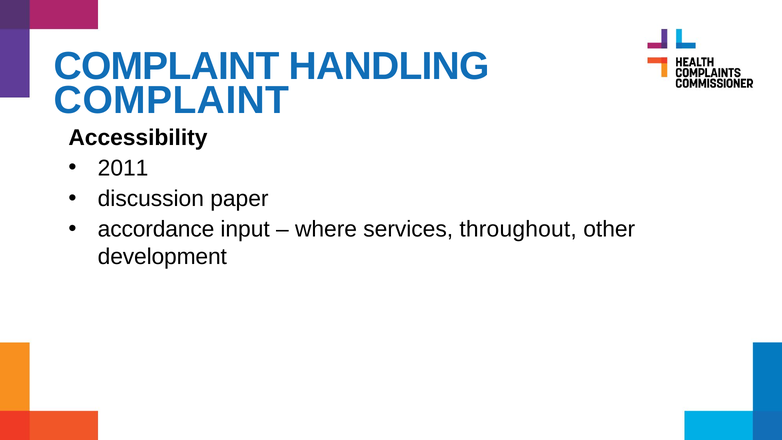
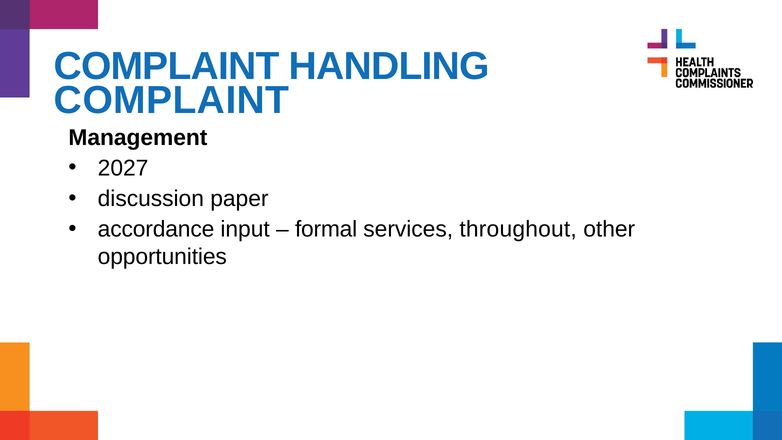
Accessibility: Accessibility -> Management (138, 137)
2011: 2011 -> 2027 (123, 168)
where: where -> formal (326, 229)
development: development -> opportunities (162, 257)
